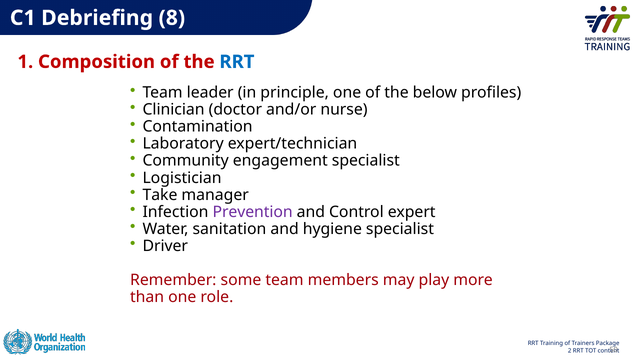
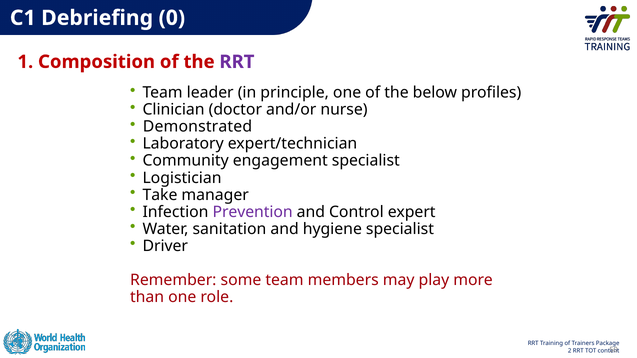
8: 8 -> 0 (172, 18)
RRT colour: blue -> purple (237, 62)
Contamination: Contamination -> Demonstrated (197, 127)
